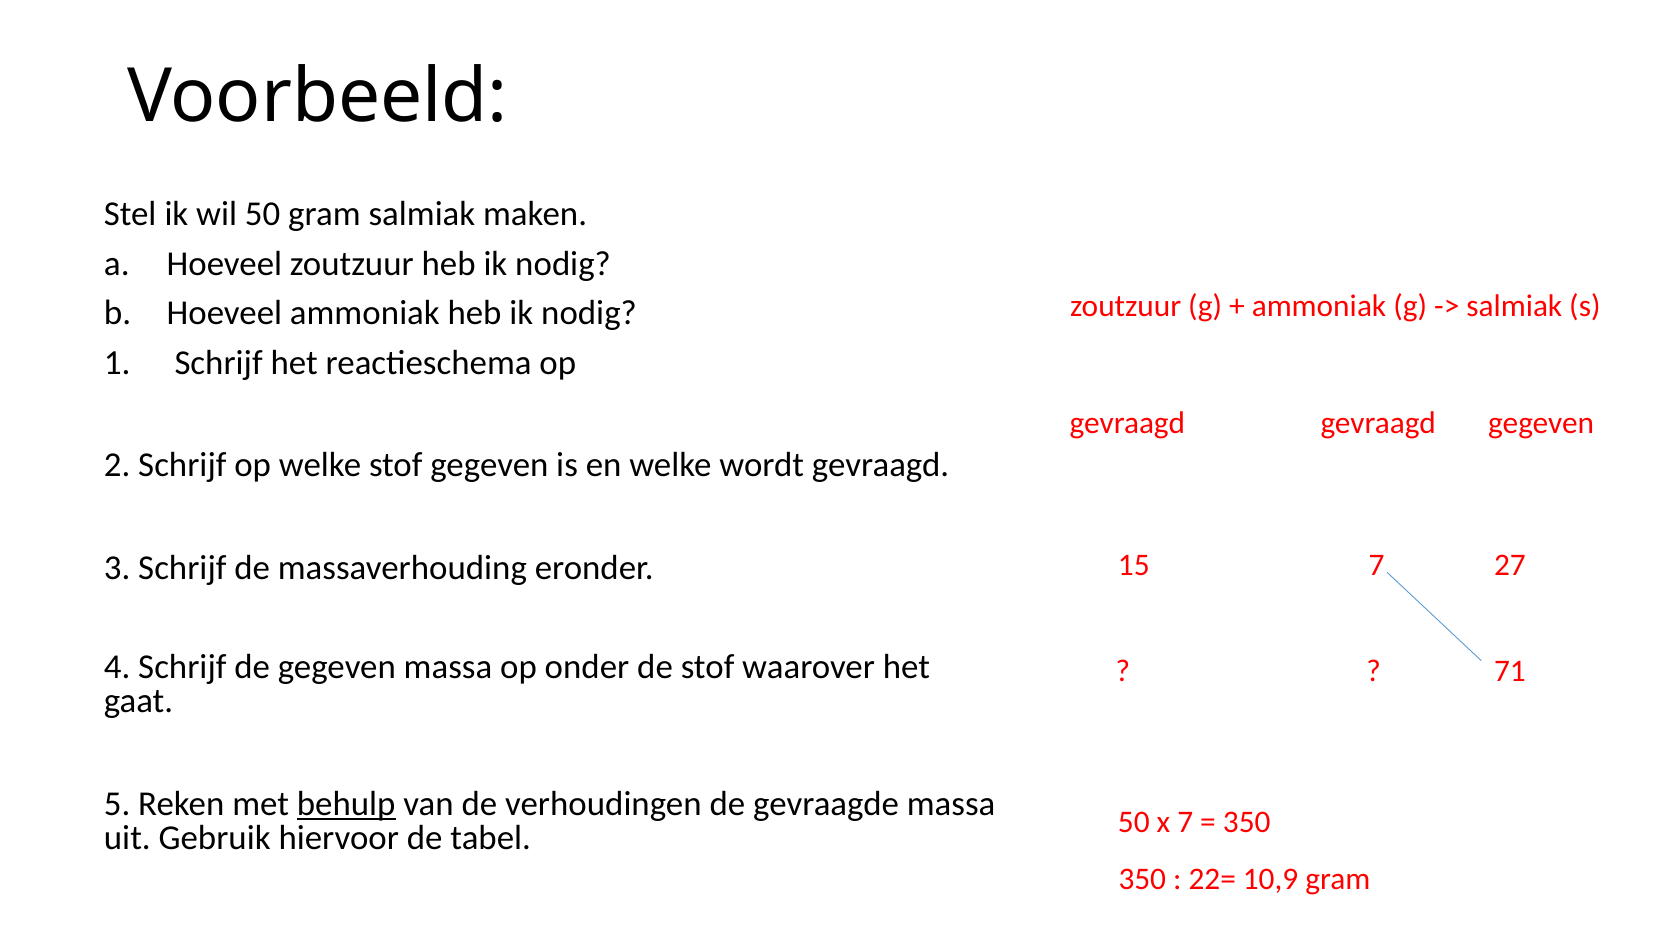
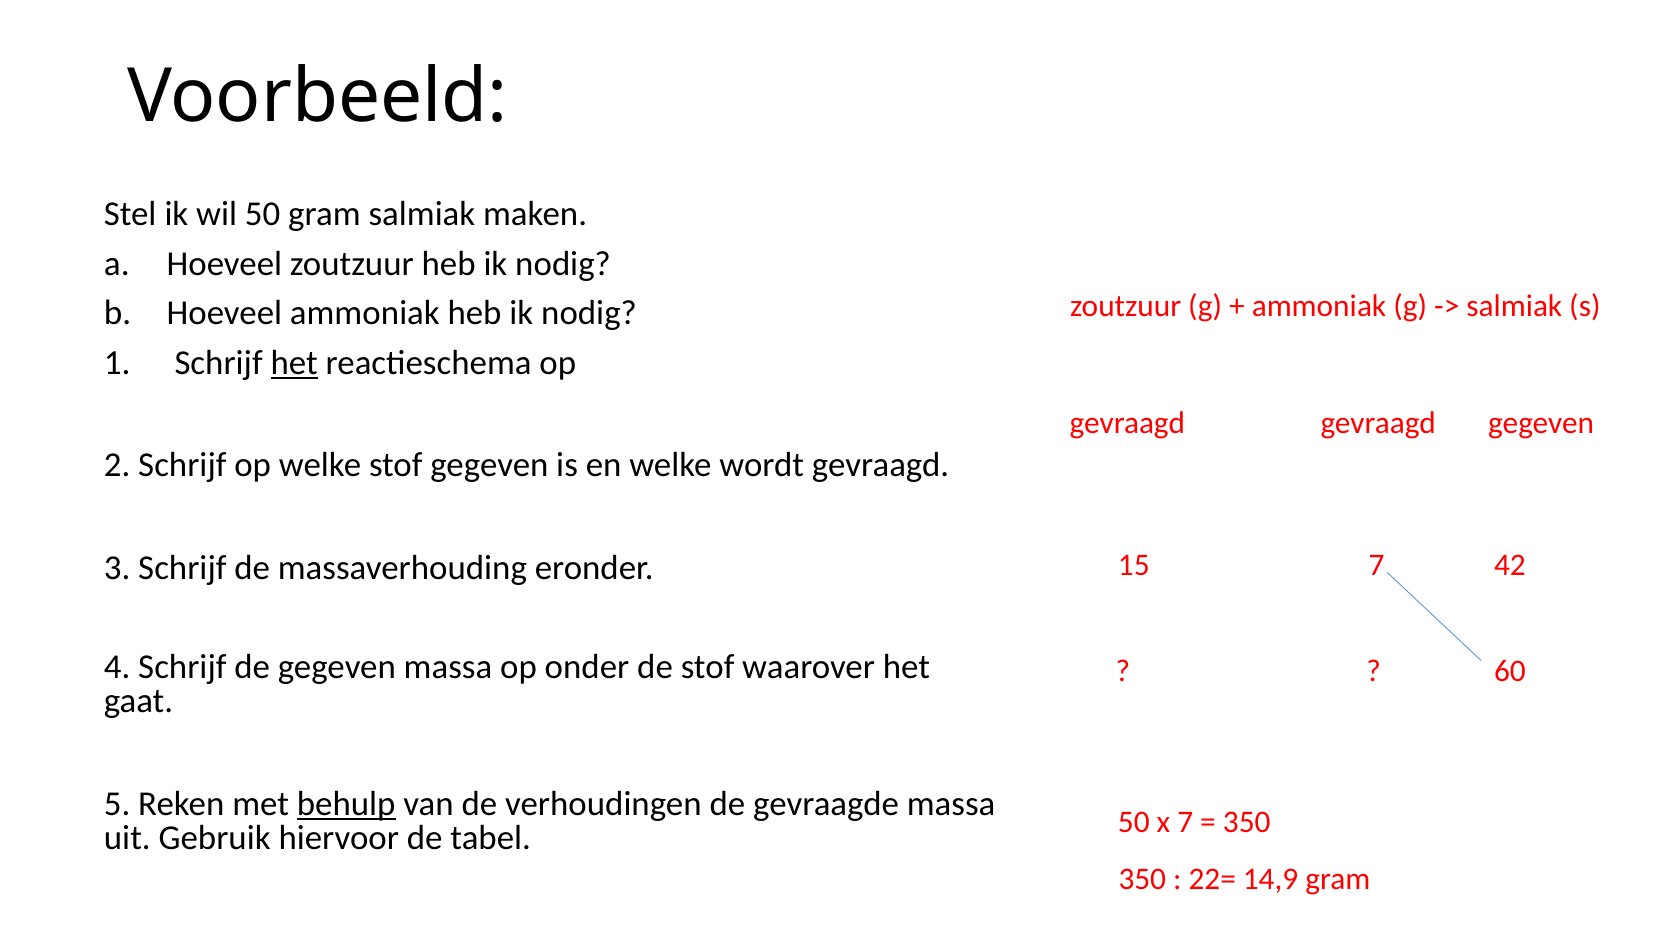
het underline: none -> present (294, 362)
27: 27 -> 42 (1510, 565)
71: 71 -> 60 (1510, 670)
10,9: 10,9 -> 14,9 (1271, 879)
